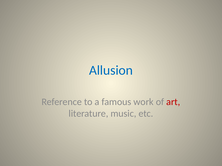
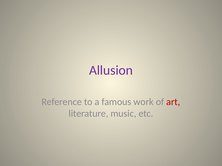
Allusion colour: blue -> purple (111, 71)
